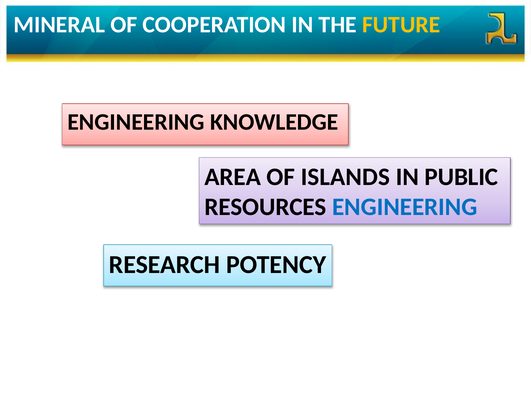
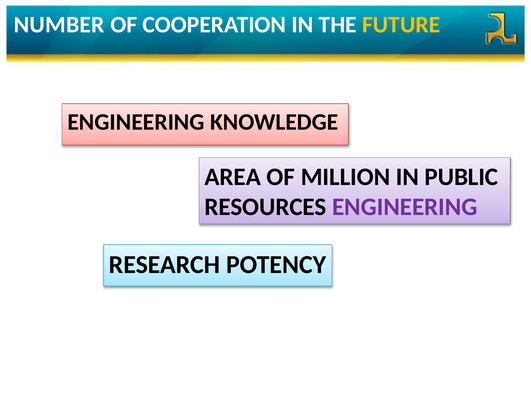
MINERAL: MINERAL -> NUMBER (59, 25)
ISLANDS: ISLANDS -> MILLION (345, 177)
ENGINEERING colour: blue -> purple (405, 207)
